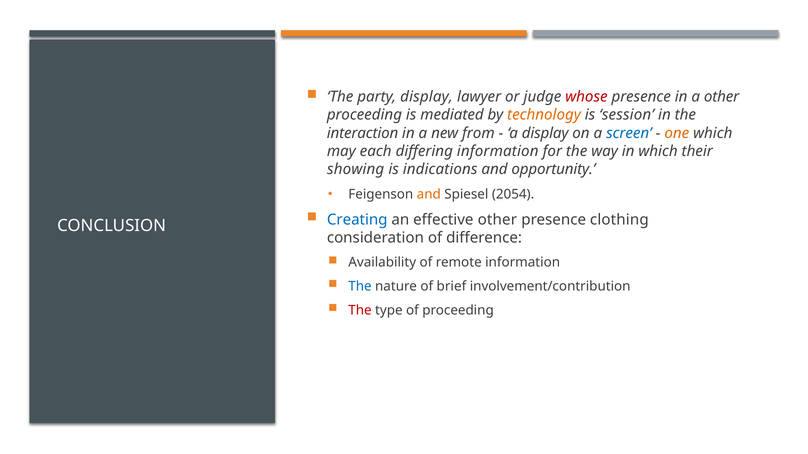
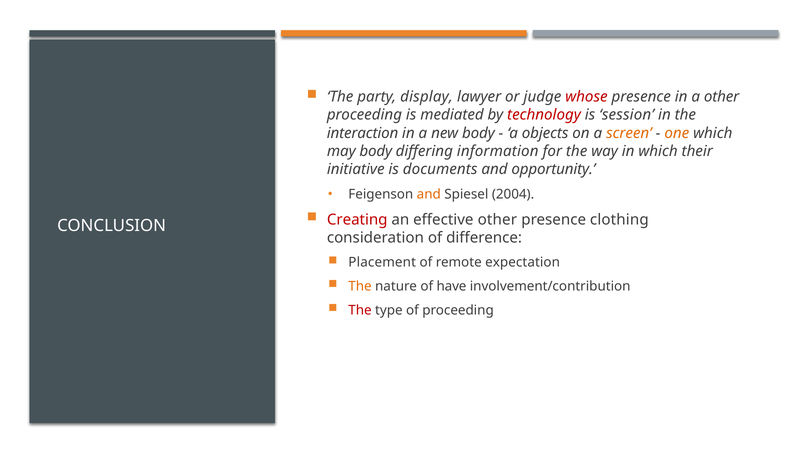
technology colour: orange -> red (544, 115)
new from: from -> body (478, 133)
a display: display -> objects (545, 133)
screen colour: blue -> orange (629, 133)
may each: each -> body (376, 151)
showing: showing -> initiative (356, 170)
indications: indications -> documents (440, 170)
2054: 2054 -> 2004 (513, 194)
Creating colour: blue -> red (357, 220)
Availability: Availability -> Placement (382, 263)
remote information: information -> expectation (523, 263)
The colour: blue -> orange (360, 287)
brief: brief -> have (452, 287)
